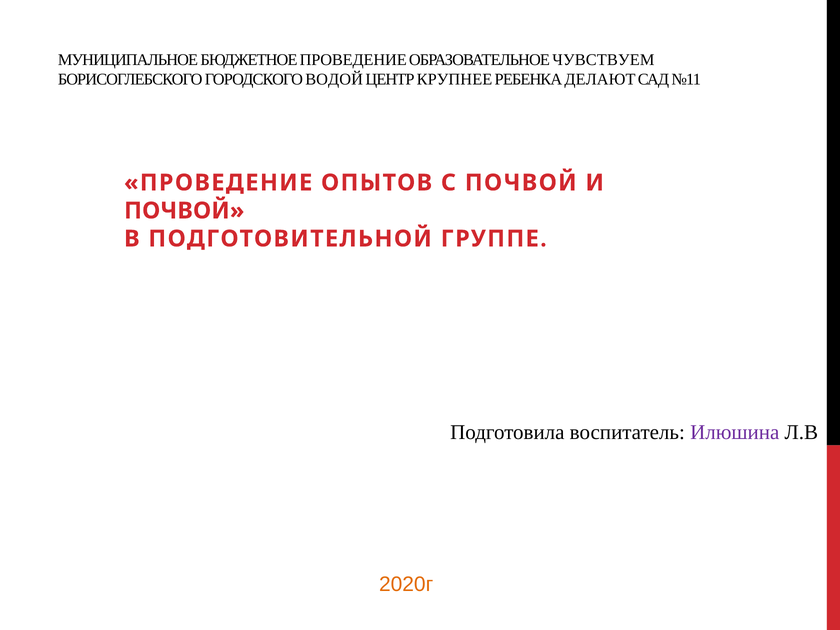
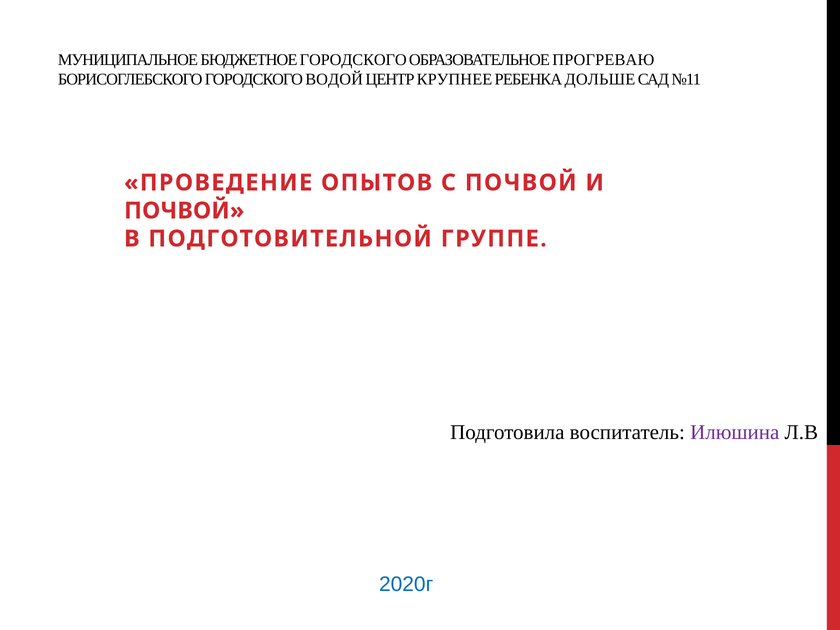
БЮДЖЕТНОЕ ПРОВЕДЕНИЕ: ПРОВЕДЕНИЕ -> ГОРОДСКОГО (353, 60)
ЧУВСТВУЕМ: ЧУВСТВУЕМ -> ПРОГРЕВАЮ (603, 60)
ДЕЛАЮТ: ДЕЛАЮТ -> ДОЛЬШЕ (600, 79)
2020г colour: orange -> blue (406, 585)
